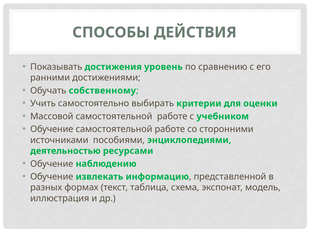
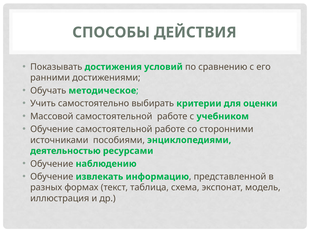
уровень: уровень -> условий (163, 67)
собственному: собственному -> методическое (102, 91)
